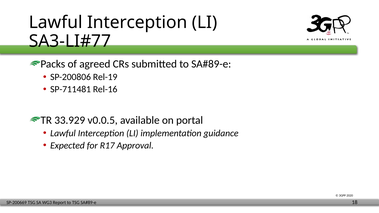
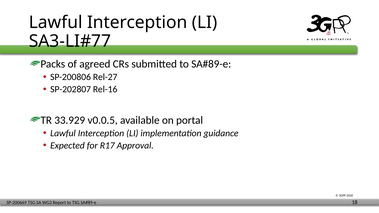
Rel-19: Rel-19 -> Rel-27 (105, 77)
SP-711481: SP-711481 -> SP-202807 (71, 89)
